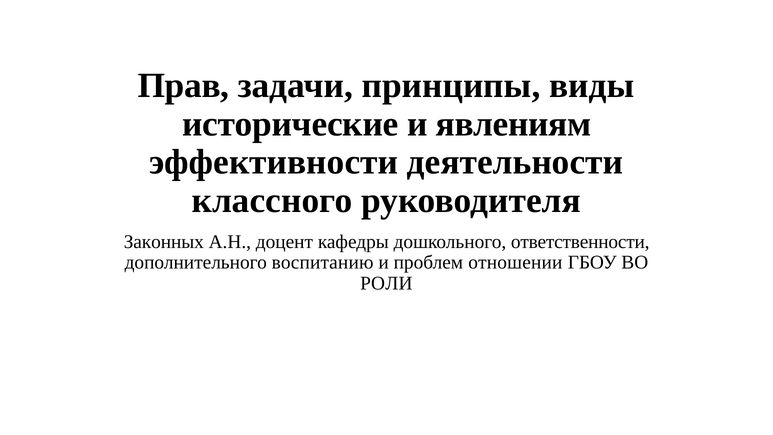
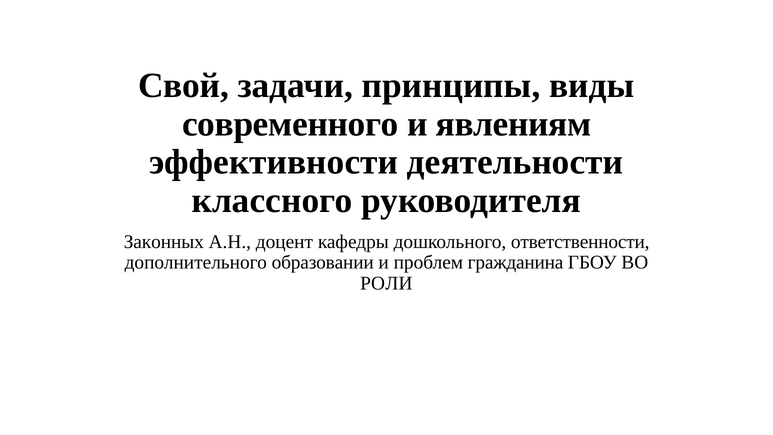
Прав: Прав -> Свой (183, 86)
исторические: исторические -> современного (290, 124)
воспитанию: воспитанию -> образовании (323, 262)
отношении: отношении -> гражданина (516, 262)
